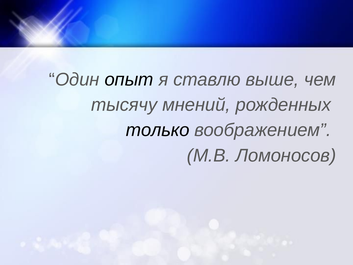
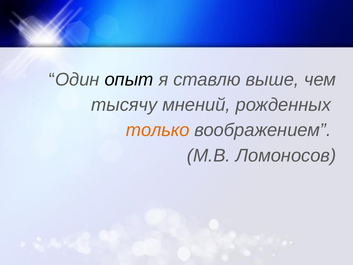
только colour: black -> orange (158, 130)
